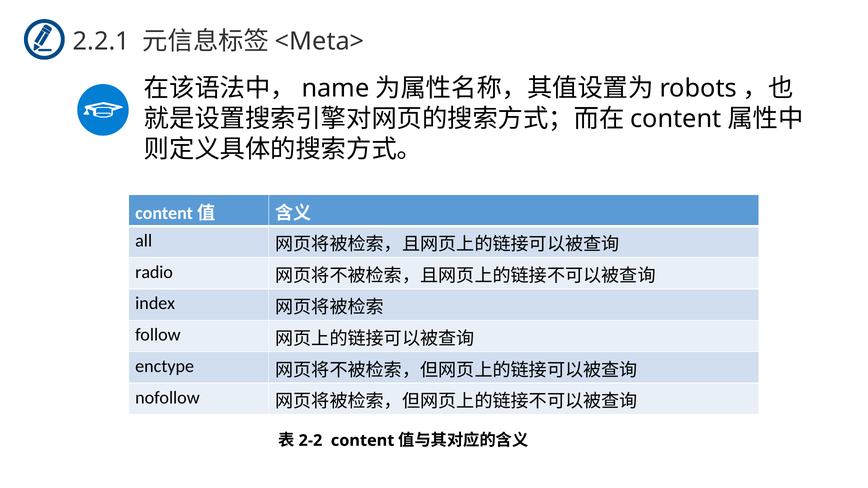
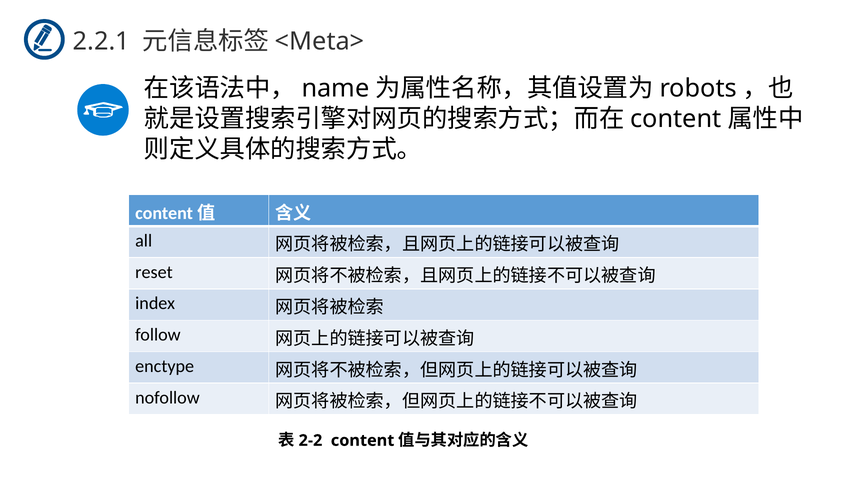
radio: radio -> reset (154, 272)
